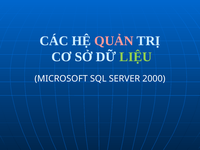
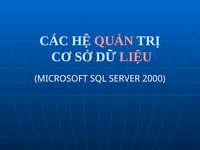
LIỆU colour: light green -> pink (136, 57)
